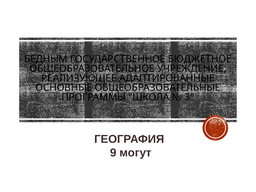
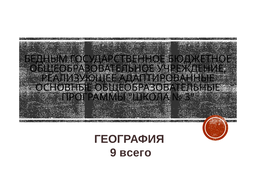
могут: могут -> всего (135, 153)
